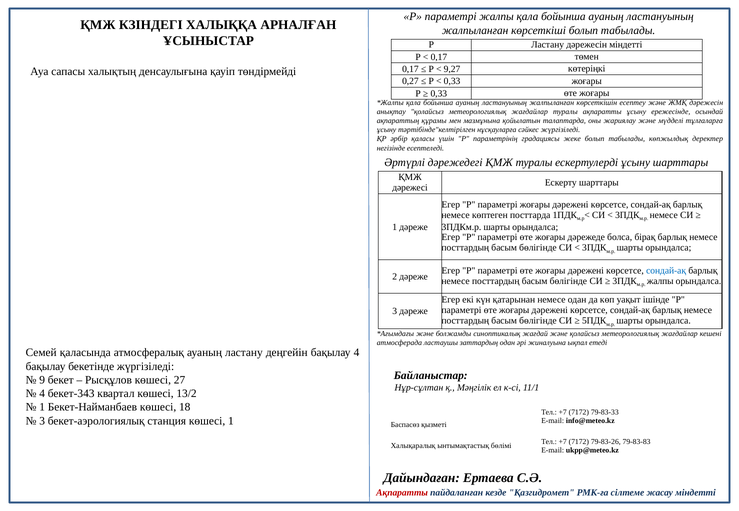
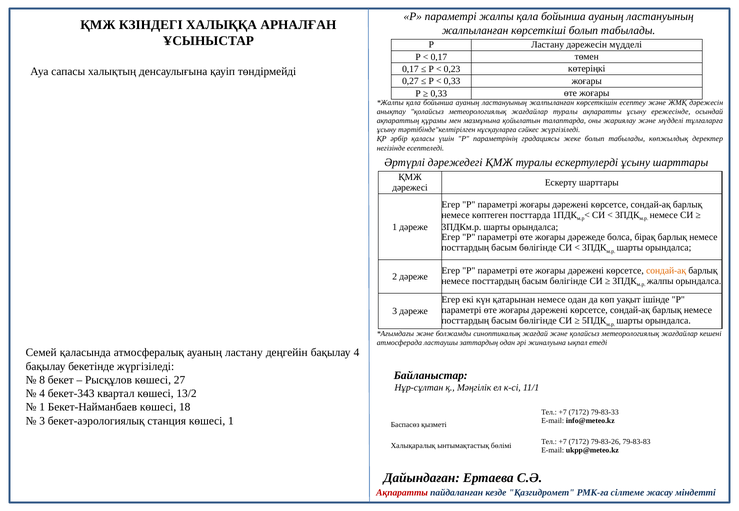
дәрежесін міндетті: міндетті -> мүдделі (626, 45)
9,27: 9,27 -> 0,23 (452, 69)
сондай-ақ colour: blue -> orange (666, 271)
9: 9 -> 8 (42, 380)
